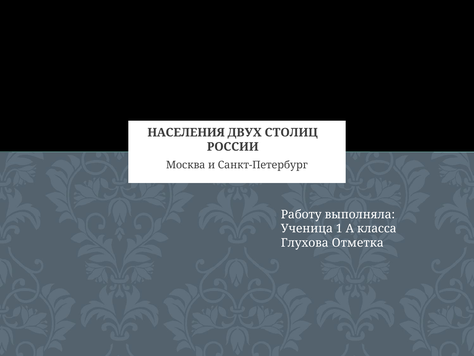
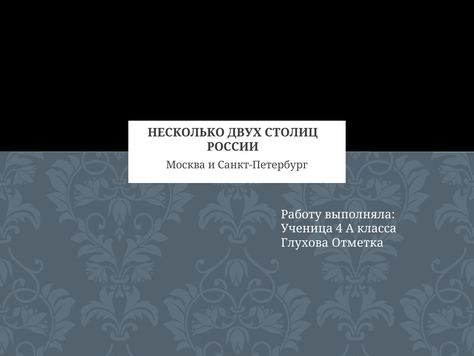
НАСЕЛЕНИЯ: НАСЕЛЕНИЯ -> НЕСКОЛЬКО (186, 132)
1: 1 -> 4 (339, 228)
